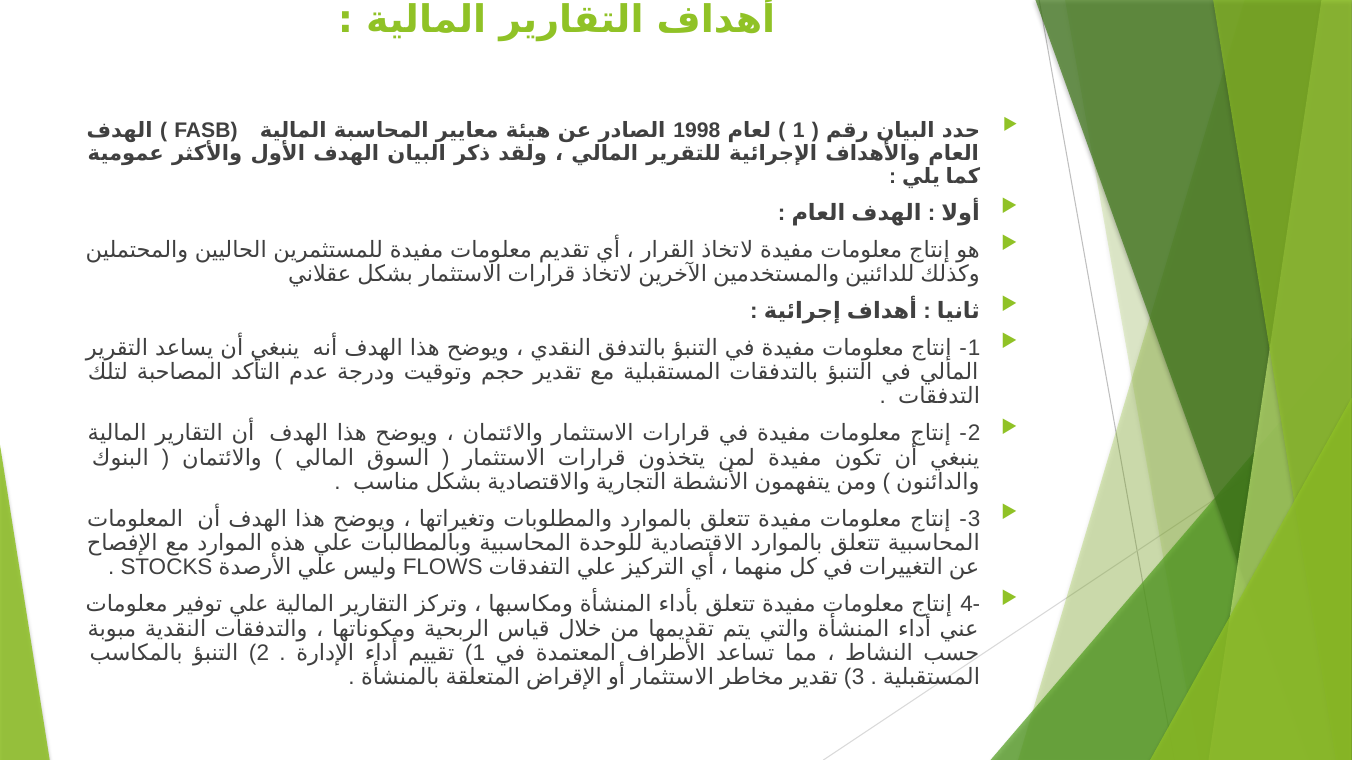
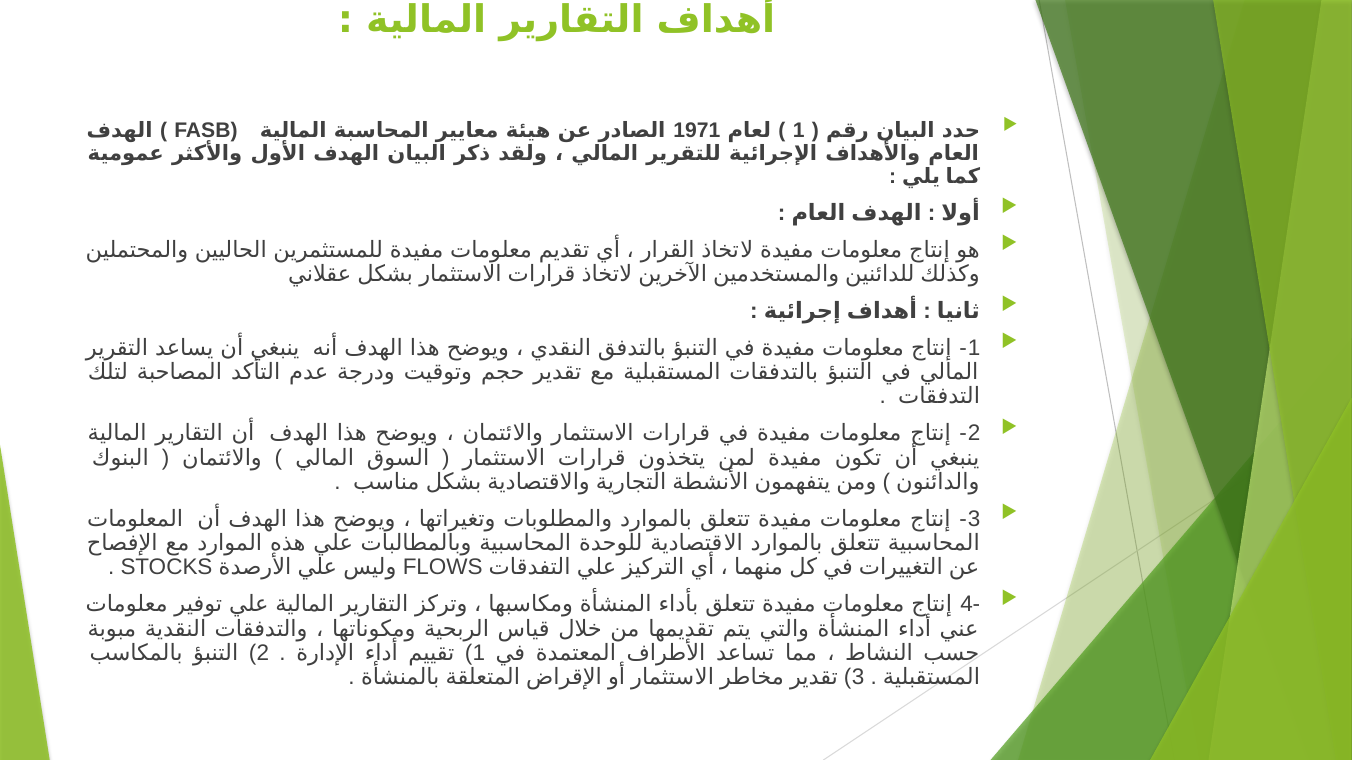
1998: 1998 -> 1971 (697, 131)
